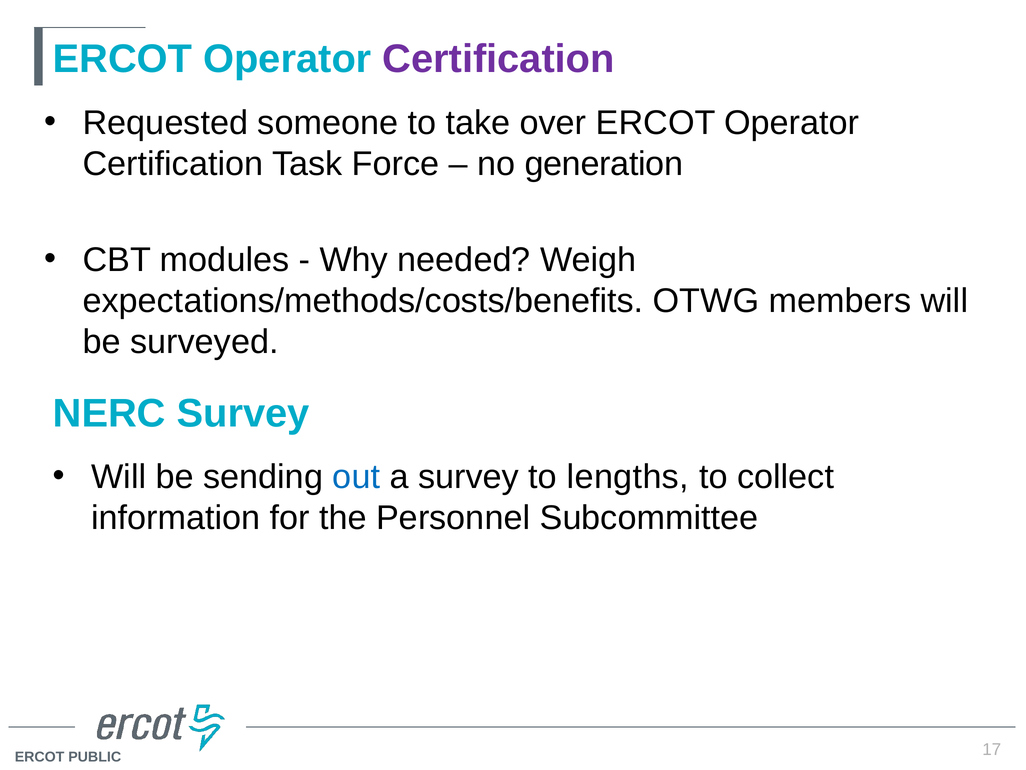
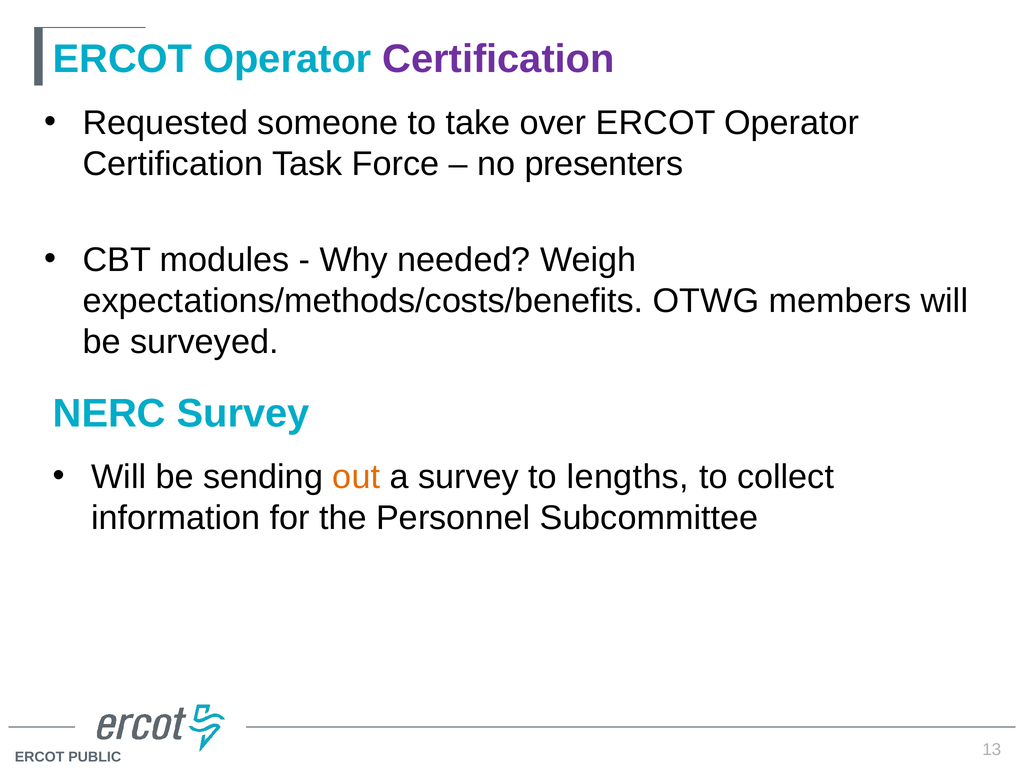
generation: generation -> presenters (604, 164)
out colour: blue -> orange (356, 476)
17: 17 -> 13 (992, 749)
